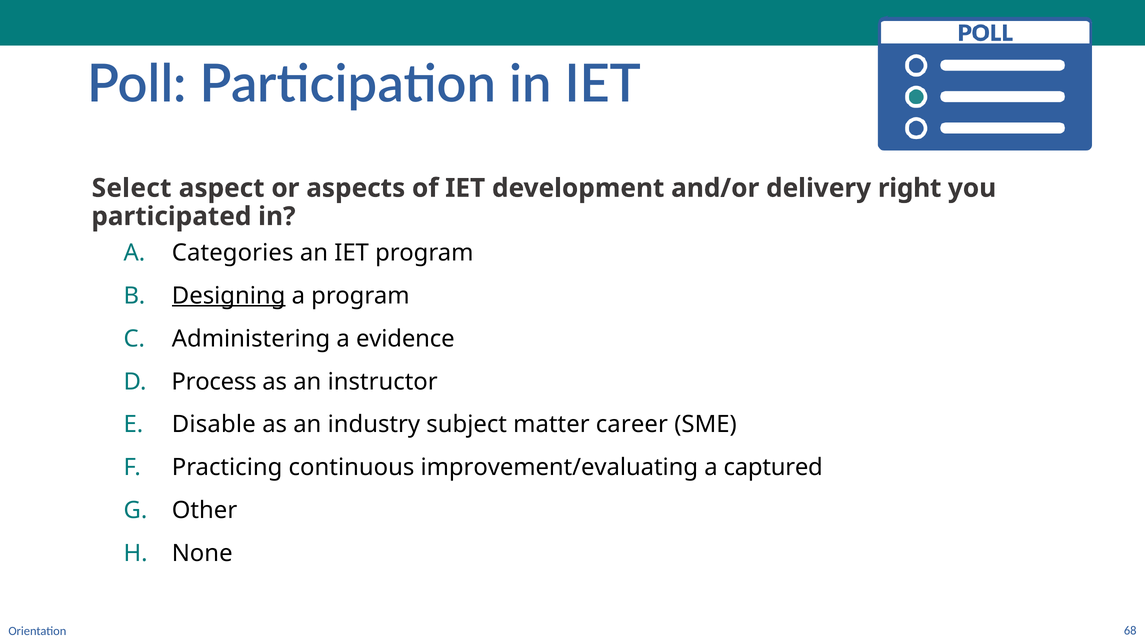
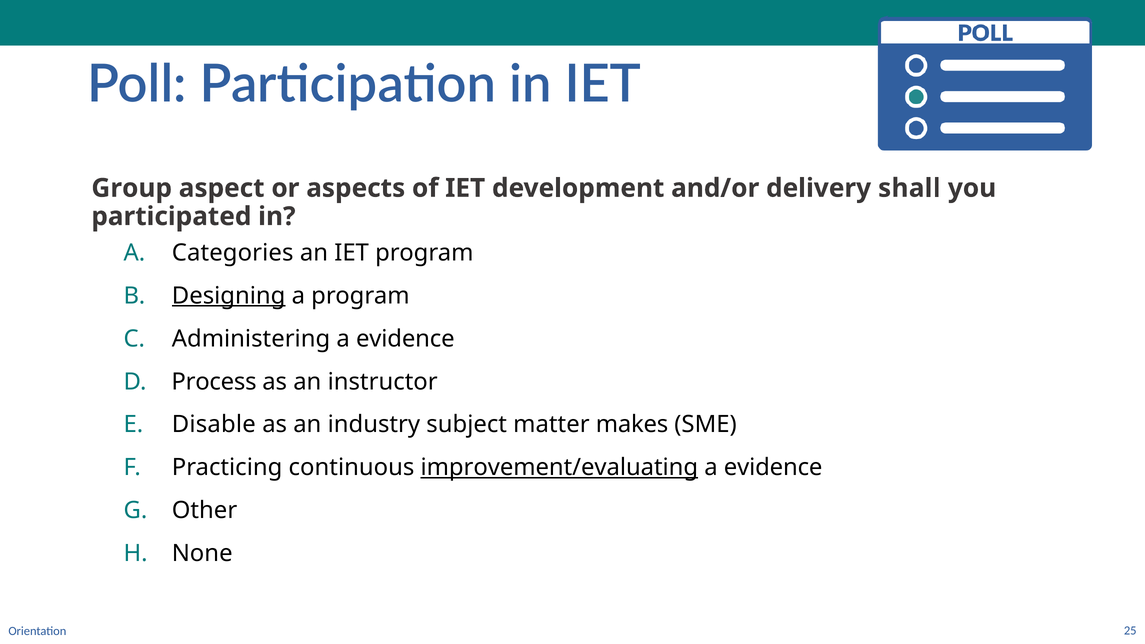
Select: Select -> Group (132, 188)
right: right -> shall (909, 188)
career: career -> makes (632, 425)
improvement/evaluating underline: none -> present (559, 468)
captured: captured -> evidence (773, 468)
68: 68 -> 25 (1130, 631)
